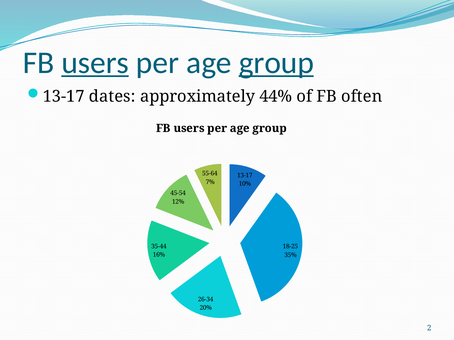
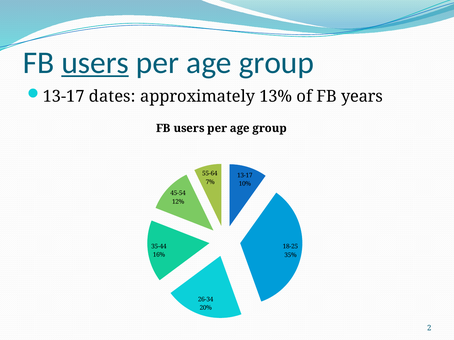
group underline: present -> none (276, 63)
44%: 44% -> 13% (276, 96)
often: often -> years (362, 96)
